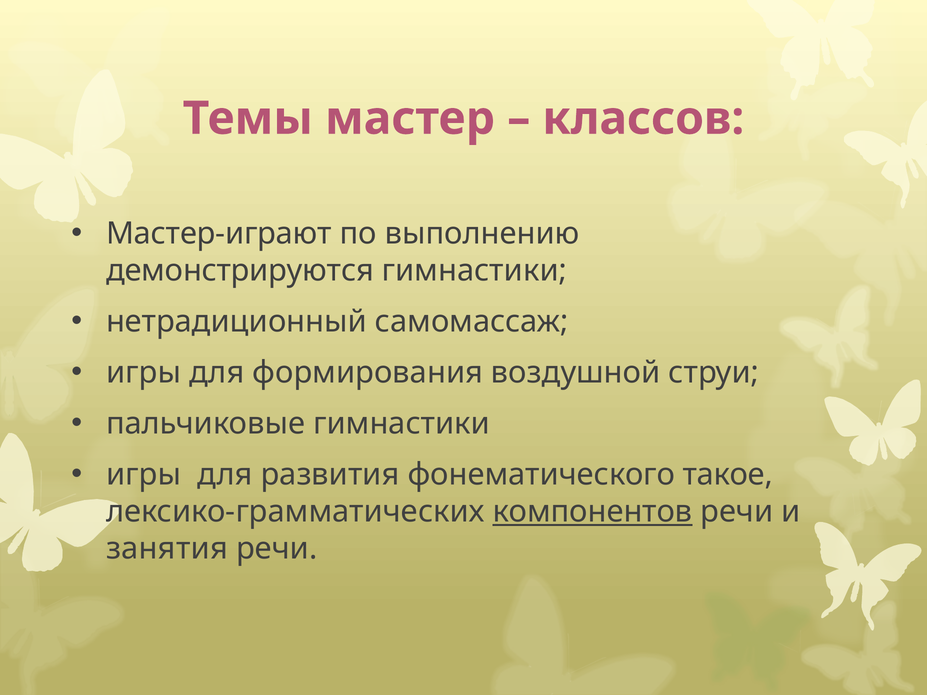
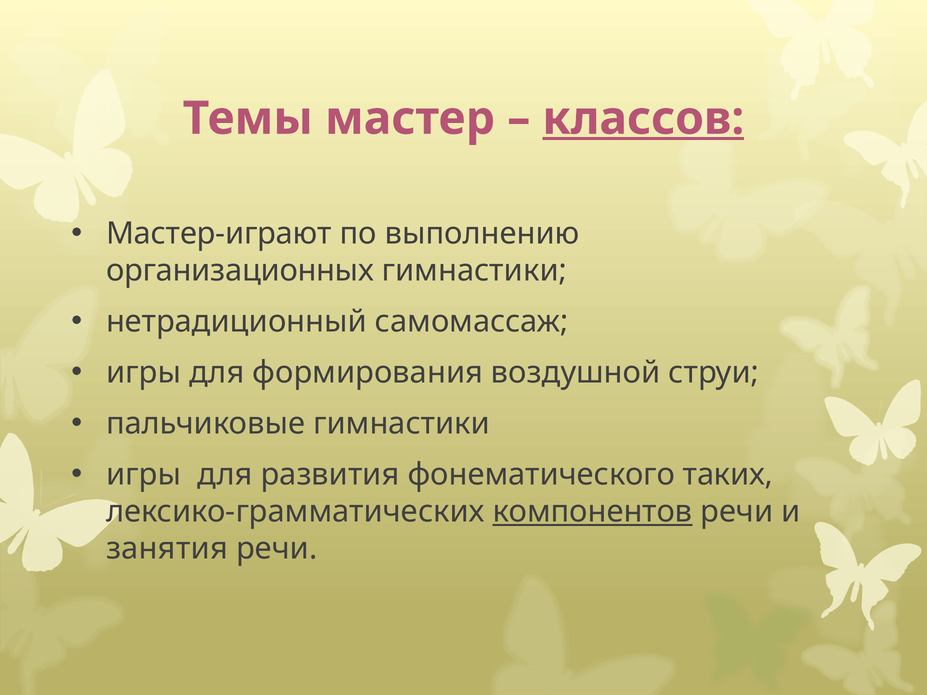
классов underline: none -> present (643, 119)
демонстрируются: демонстрируются -> организационных (240, 271)
такое: такое -> таких (728, 475)
